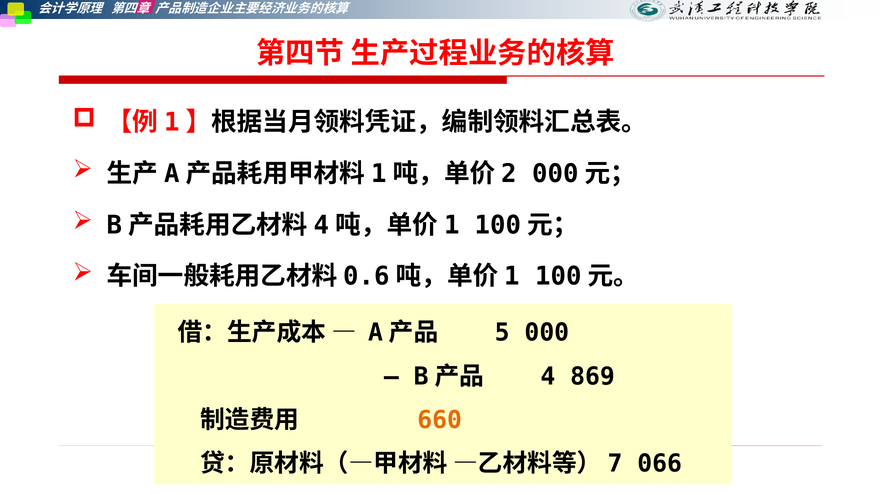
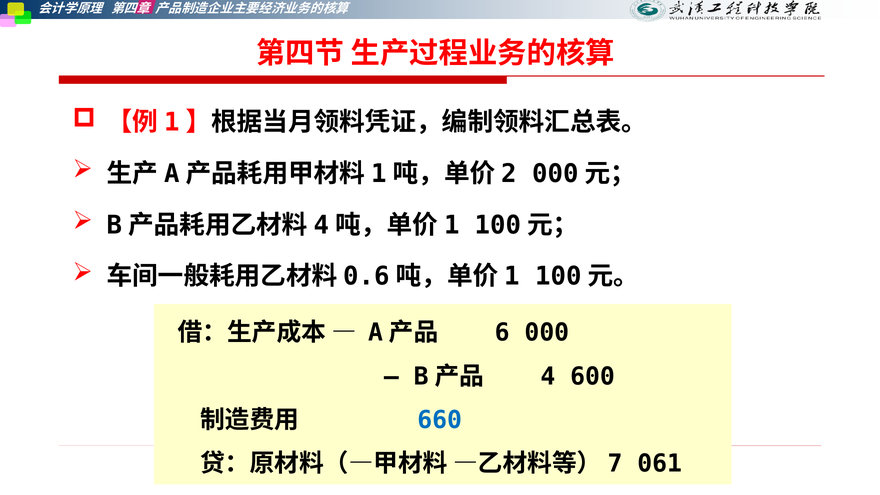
5: 5 -> 6 (502, 333)
869: 869 -> 600 (592, 376)
660 colour: orange -> blue (440, 420)
066: 066 -> 061 (660, 464)
